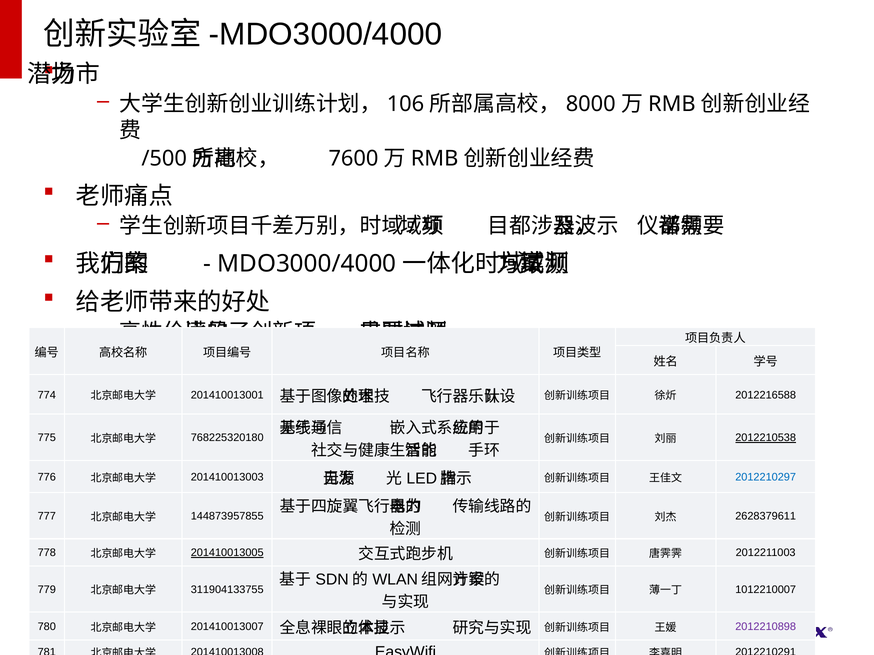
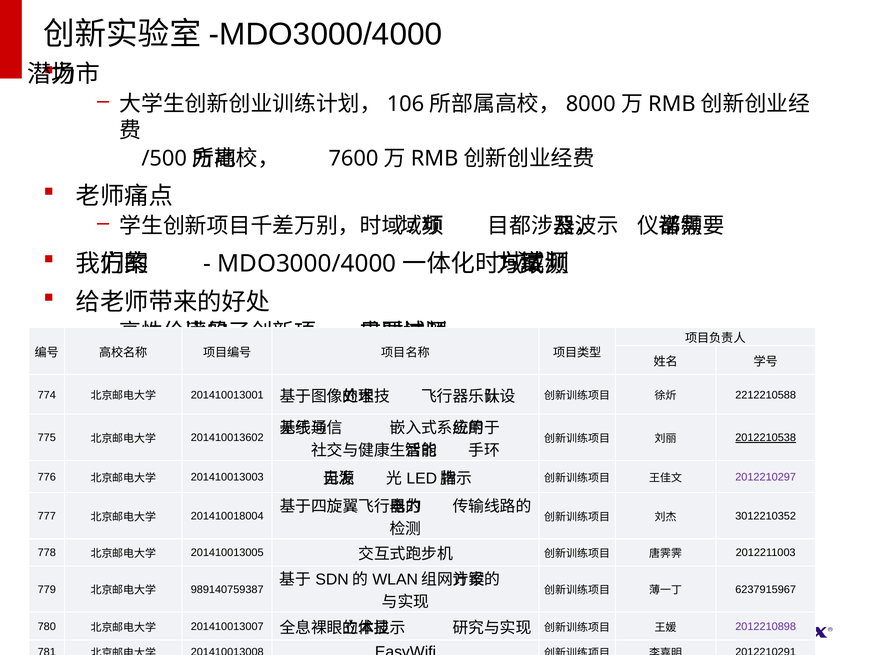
2012216588: 2012216588 -> 2212210588 (766, 395)
768225320180: 768225320180 -> 201410013602 (227, 438)
2012210297 colour: blue -> purple (766, 477)
144873957855: 144873957855 -> 201410018004 (227, 517)
2628379611: 2628379611 -> 3012210352 (766, 517)
201410013005 underline: present -> none (227, 553)
311904133755: 311904133755 -> 989140759387 (227, 590)
1012210007: 1012210007 -> 6237915967 (766, 590)
